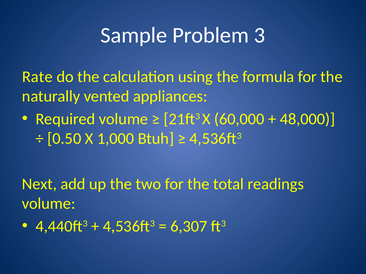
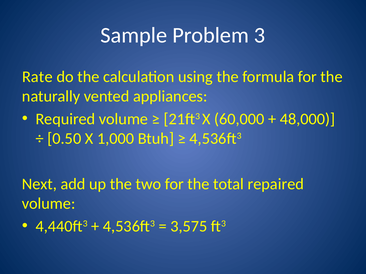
readings: readings -> repaired (276, 184)
6,307: 6,307 -> 3,575 (189, 227)
